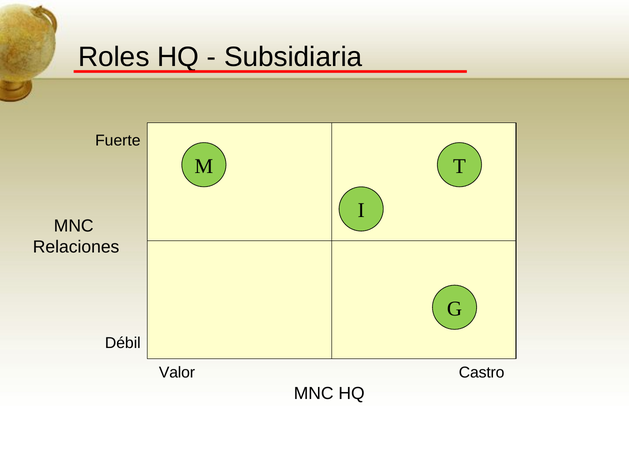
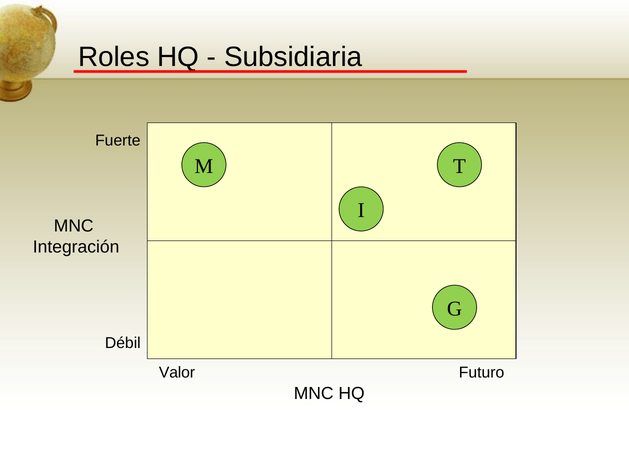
Relaciones: Relaciones -> Integración (76, 247)
Castro: Castro -> Futuro (482, 372)
